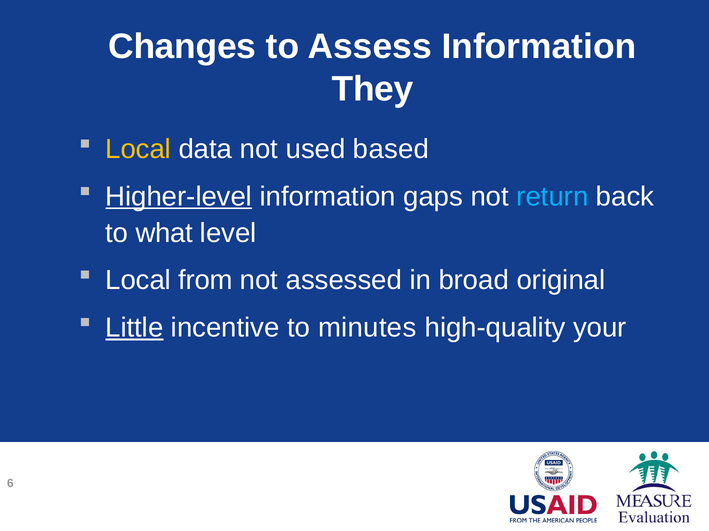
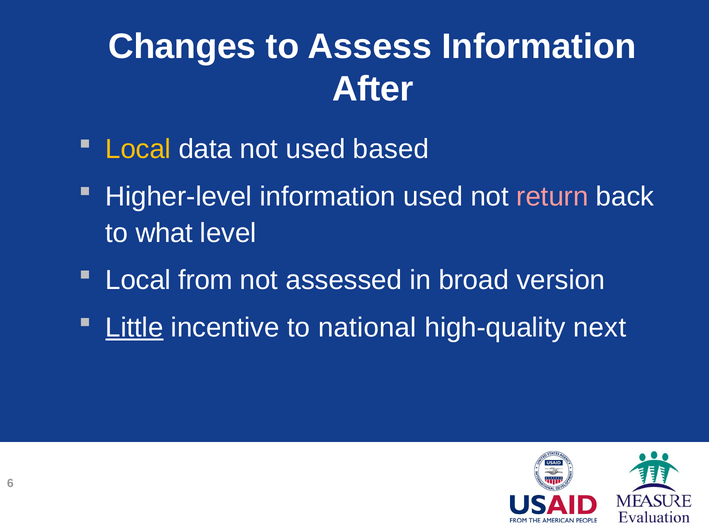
They: They -> After (373, 89)
Higher-level underline: present -> none (179, 197)
information gaps: gaps -> used (433, 197)
return colour: light blue -> pink (552, 197)
original: original -> version (561, 281)
minutes: minutes -> national (367, 328)
your: your -> next (600, 328)
